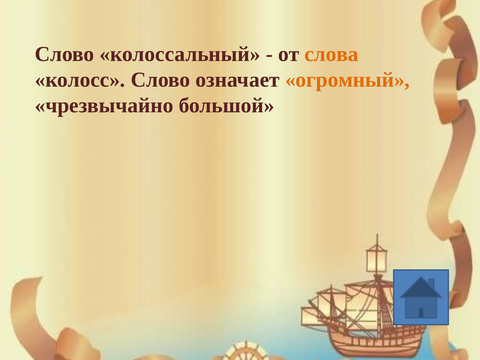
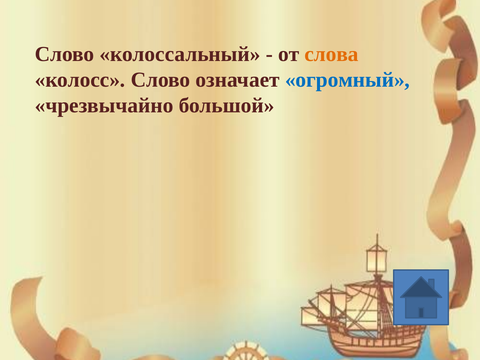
огромный colour: orange -> blue (347, 80)
